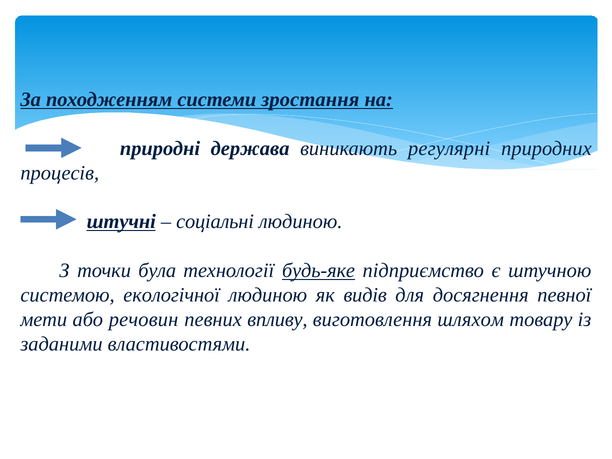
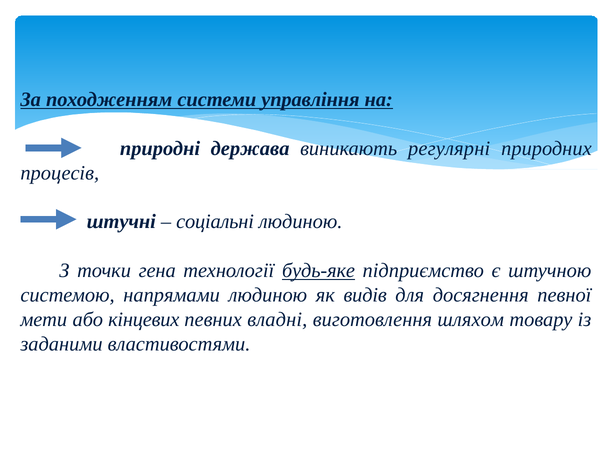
зростання: зростання -> управління (310, 99)
штучні underline: present -> none (121, 222)
була: була -> гена (157, 271)
екологічної: екологічної -> напрямами (172, 295)
речовин: речовин -> кінцевих (144, 320)
впливу: впливу -> владні (277, 320)
